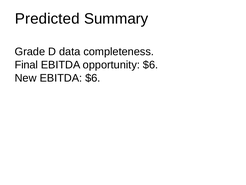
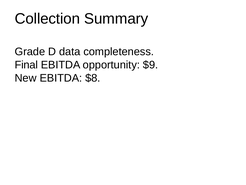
Predicted: Predicted -> Collection (47, 19)
opportunity $6: $6 -> $9 (151, 65)
EBITDA $6: $6 -> $8 (93, 78)
